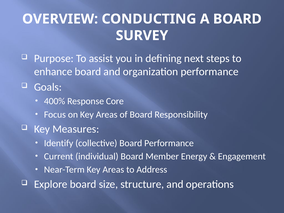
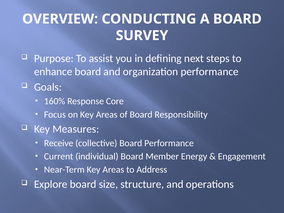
400%: 400% -> 160% (55, 101)
Identify: Identify -> Receive (59, 143)
